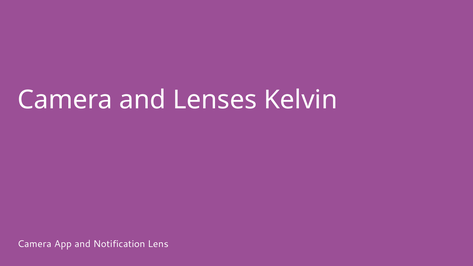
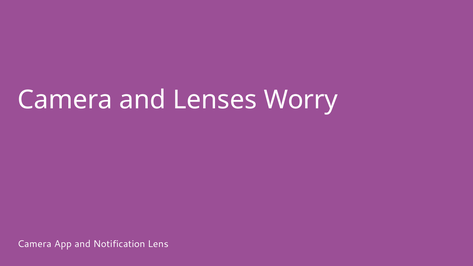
Kelvin: Kelvin -> Worry (301, 100)
